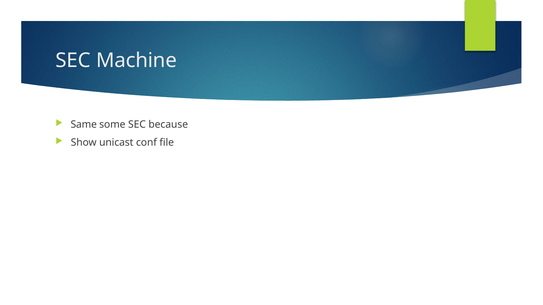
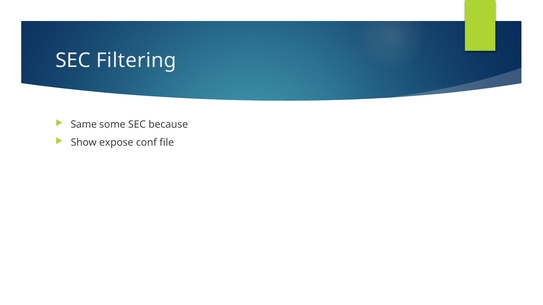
Machine: Machine -> Filtering (136, 61)
unicast: unicast -> expose (116, 143)
